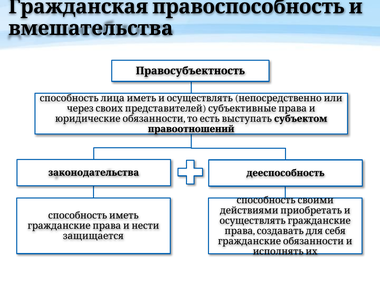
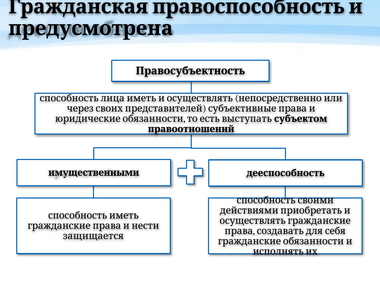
вмешательства: вмешательства -> предусмотрена (91, 28)
законодательства: законодательства -> имущественными (94, 173)
